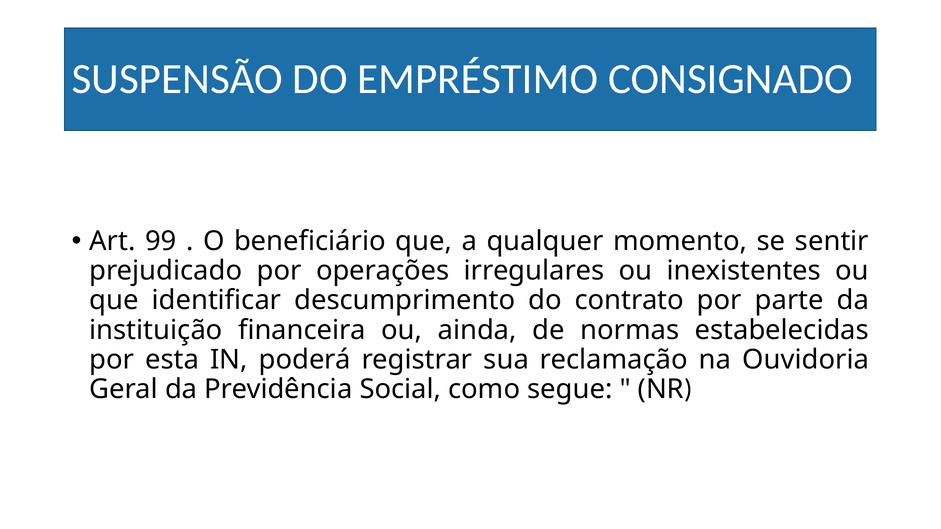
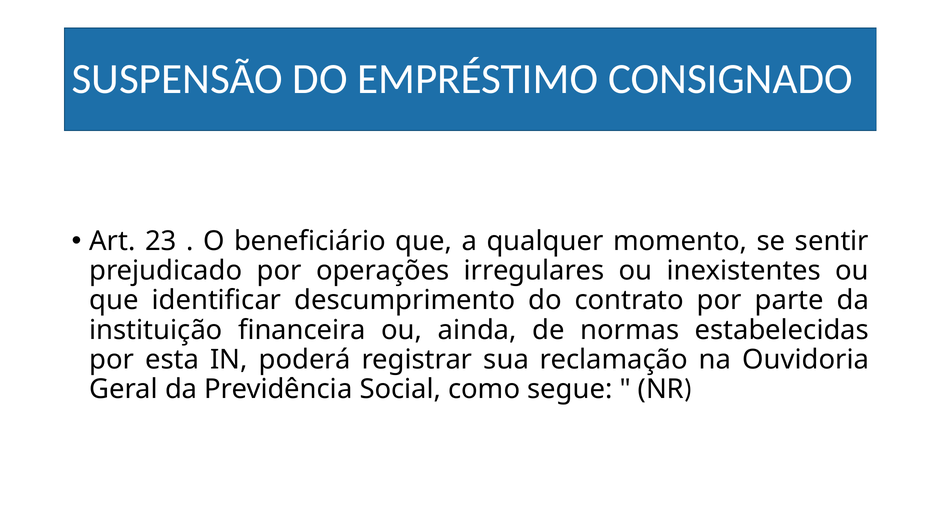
99: 99 -> 23 (161, 241)
